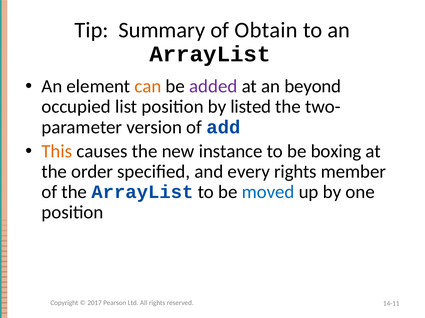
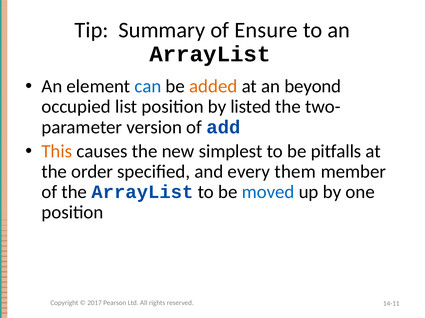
Obtain: Obtain -> Ensure (266, 30)
can colour: orange -> blue (148, 87)
added colour: purple -> orange (213, 87)
instance: instance -> simplest (231, 152)
boxing: boxing -> pitfalls (336, 152)
every rights: rights -> them (295, 172)
